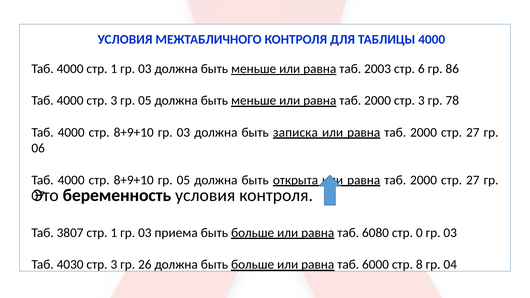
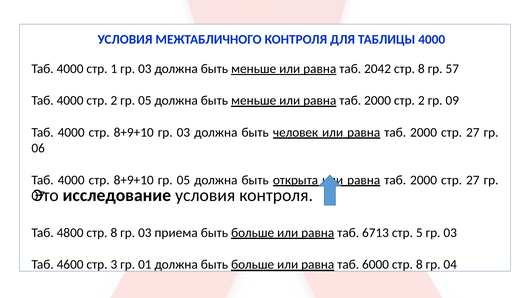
2003: 2003 -> 2042 (378, 69)
6: 6 -> 8 (421, 69)
86: 86 -> 57 (452, 69)
4000 стр 3: 3 -> 2 (114, 101)
2000 стр 3: 3 -> 2 (421, 101)
78: 78 -> 09 (452, 101)
записка: записка -> человек (296, 132)
беременность: беременность -> исследование (117, 196)
3807: 3807 -> 4800 (70, 233)
1: 1 -> 8 (114, 233)
6080: 6080 -> 6713 (375, 233)
0: 0 -> 5 (419, 233)
4030: 4030 -> 4600 (70, 265)
26: 26 -> 01 (145, 265)
